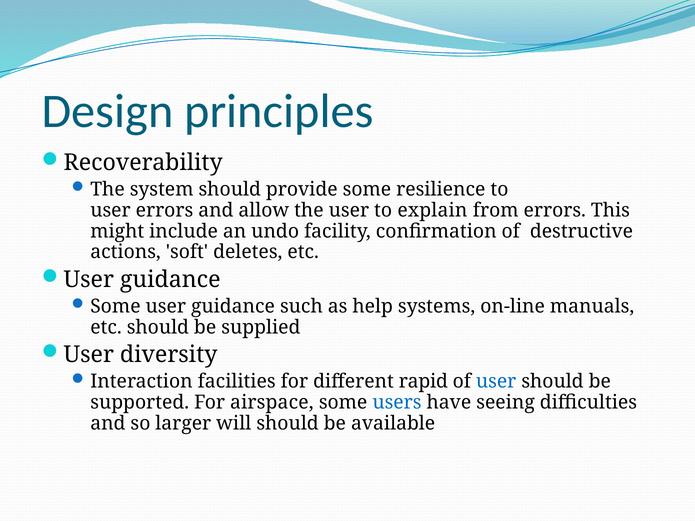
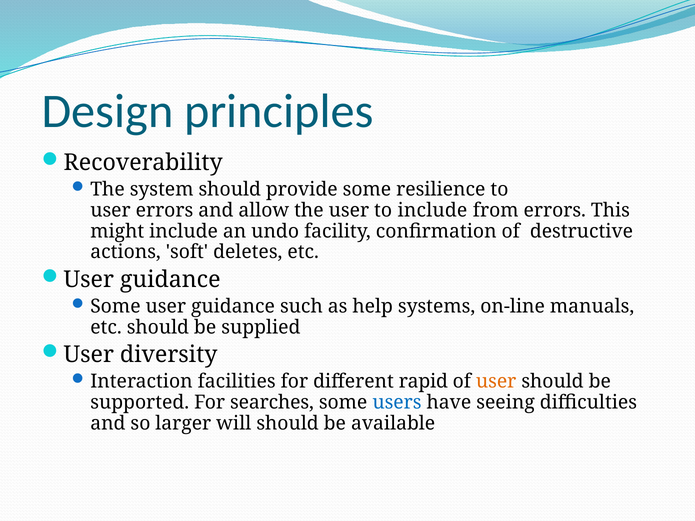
to explain: explain -> include (432, 211)
user colour: blue -> orange (496, 382)
airspace: airspace -> searches (272, 403)
